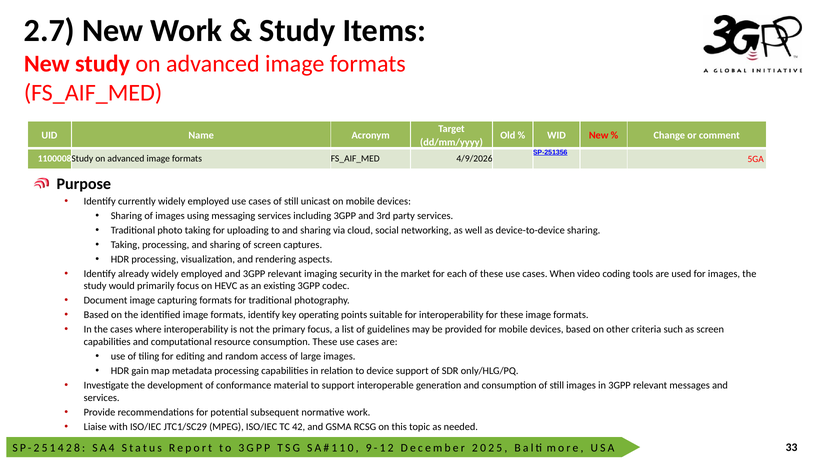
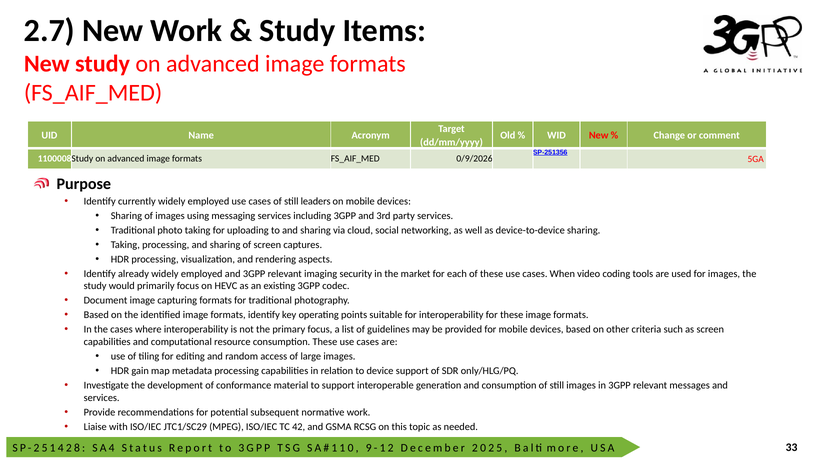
4/9/2026: 4/9/2026 -> 0/9/2026 (474, 159)
unicast: unicast -> leaders (316, 201)
